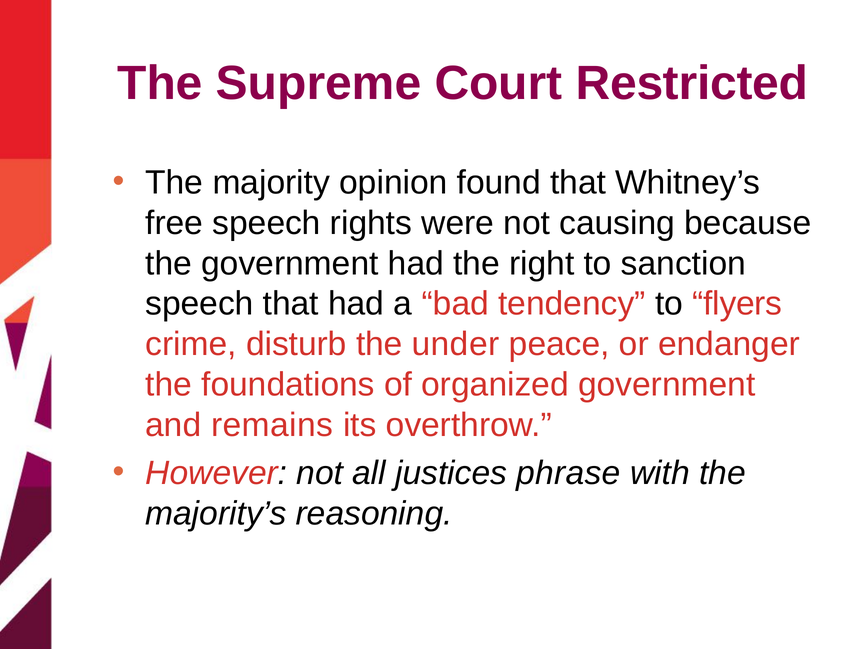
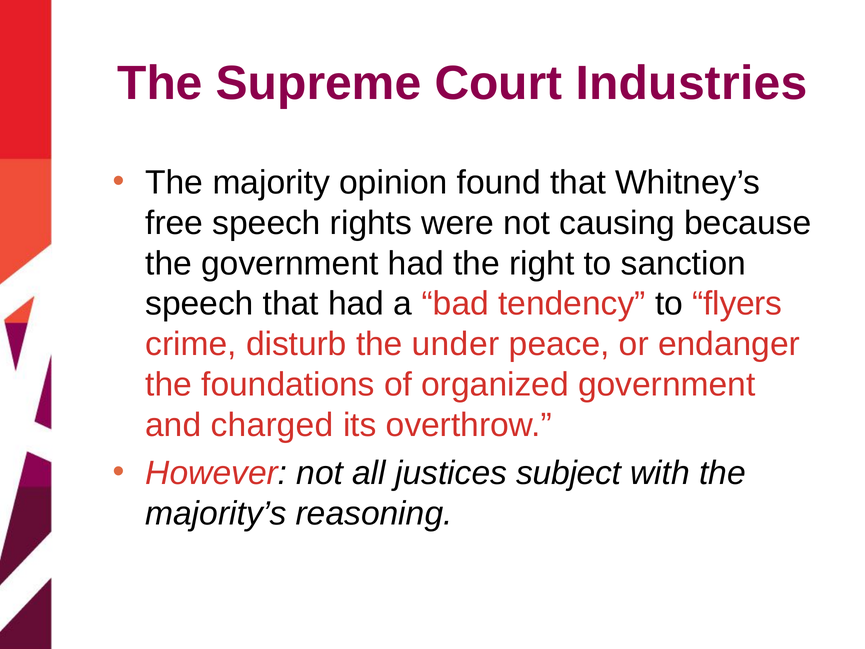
Restricted: Restricted -> Industries (692, 83)
remains: remains -> charged (272, 425)
phrase: phrase -> subject (569, 473)
